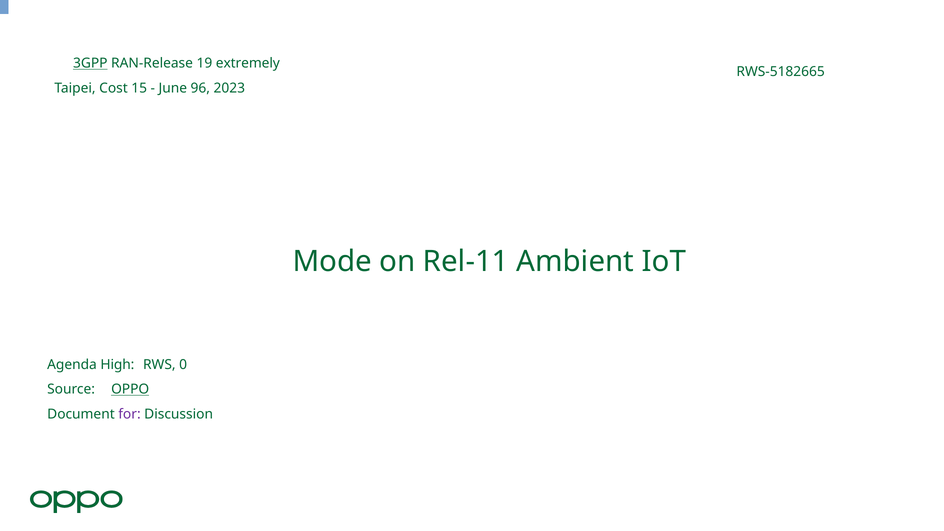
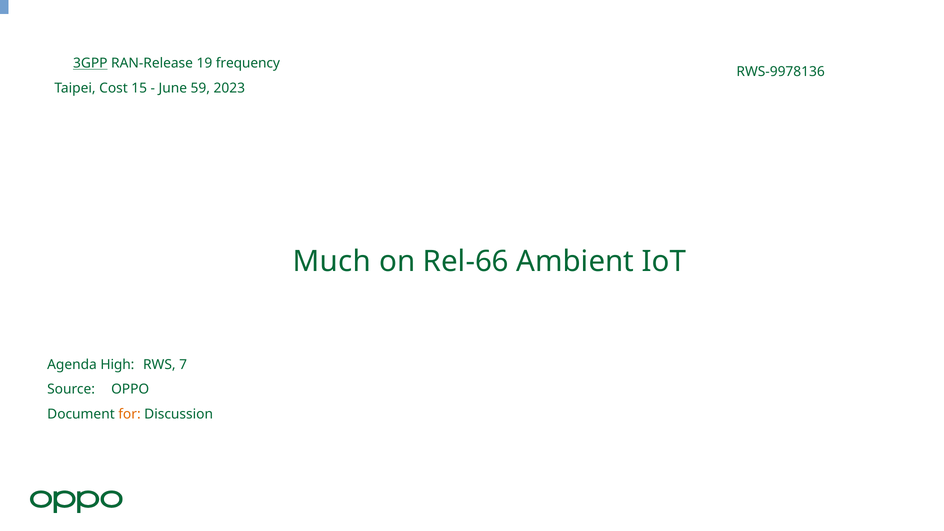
extremely: extremely -> frequency (248, 63)
RWS-5182665: RWS-5182665 -> RWS-9978136 (781, 72)
96: 96 -> 59 (200, 88)
Mode: Mode -> Much (332, 261)
Rel-11: Rel-11 -> Rel-66 (466, 261)
0: 0 -> 7 (183, 364)
OPPO underline: present -> none (130, 389)
for colour: purple -> orange (129, 414)
